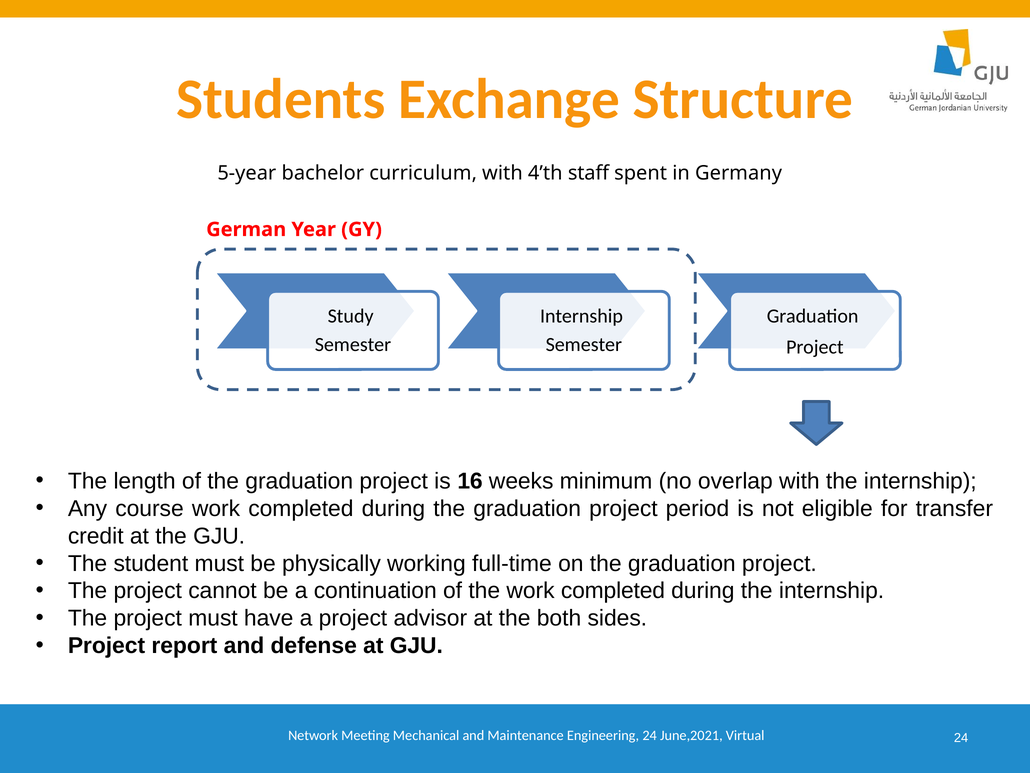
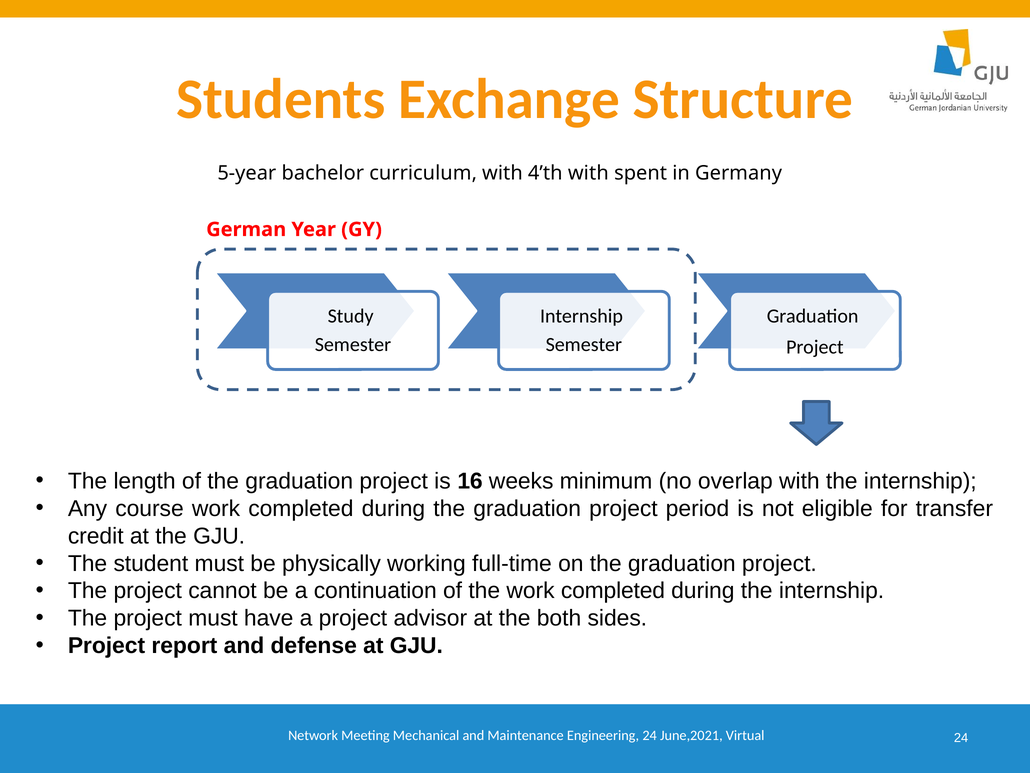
4’th staff: staff -> with (588, 173)
